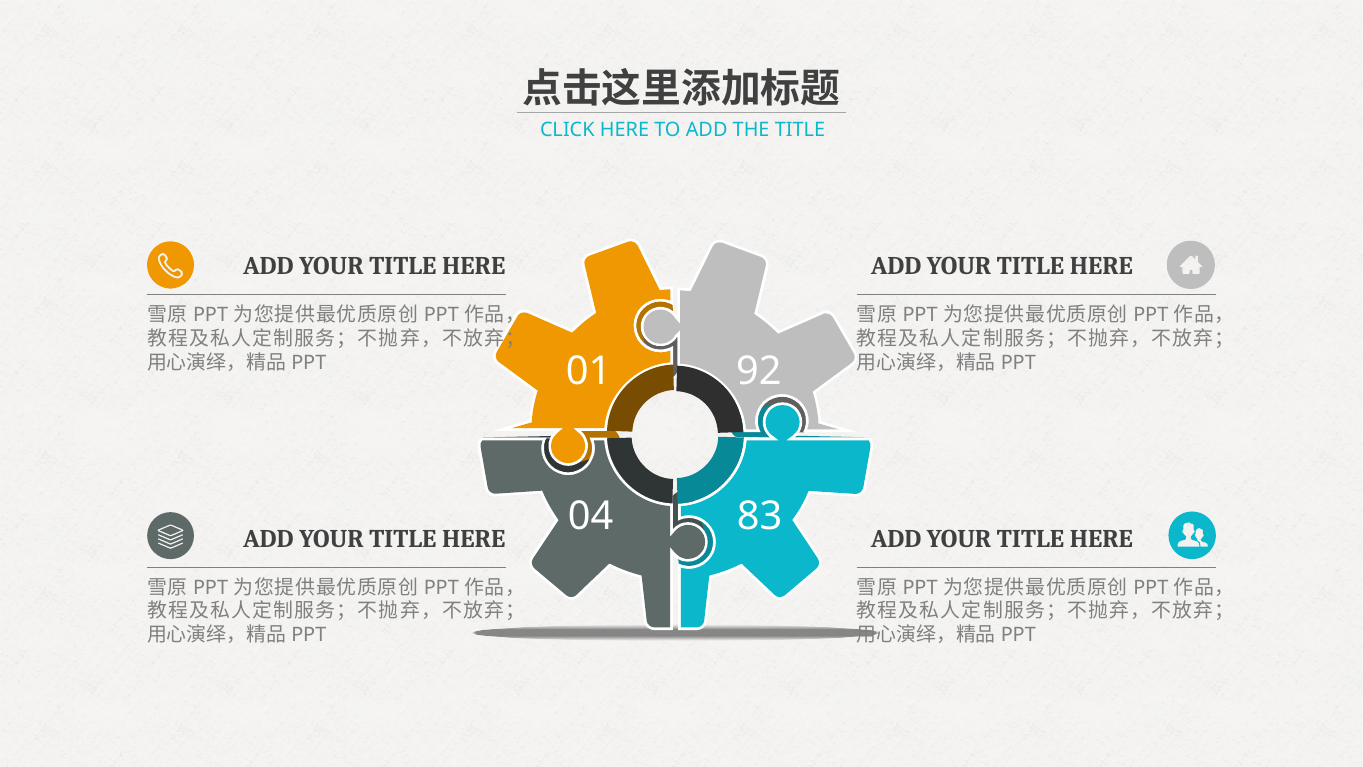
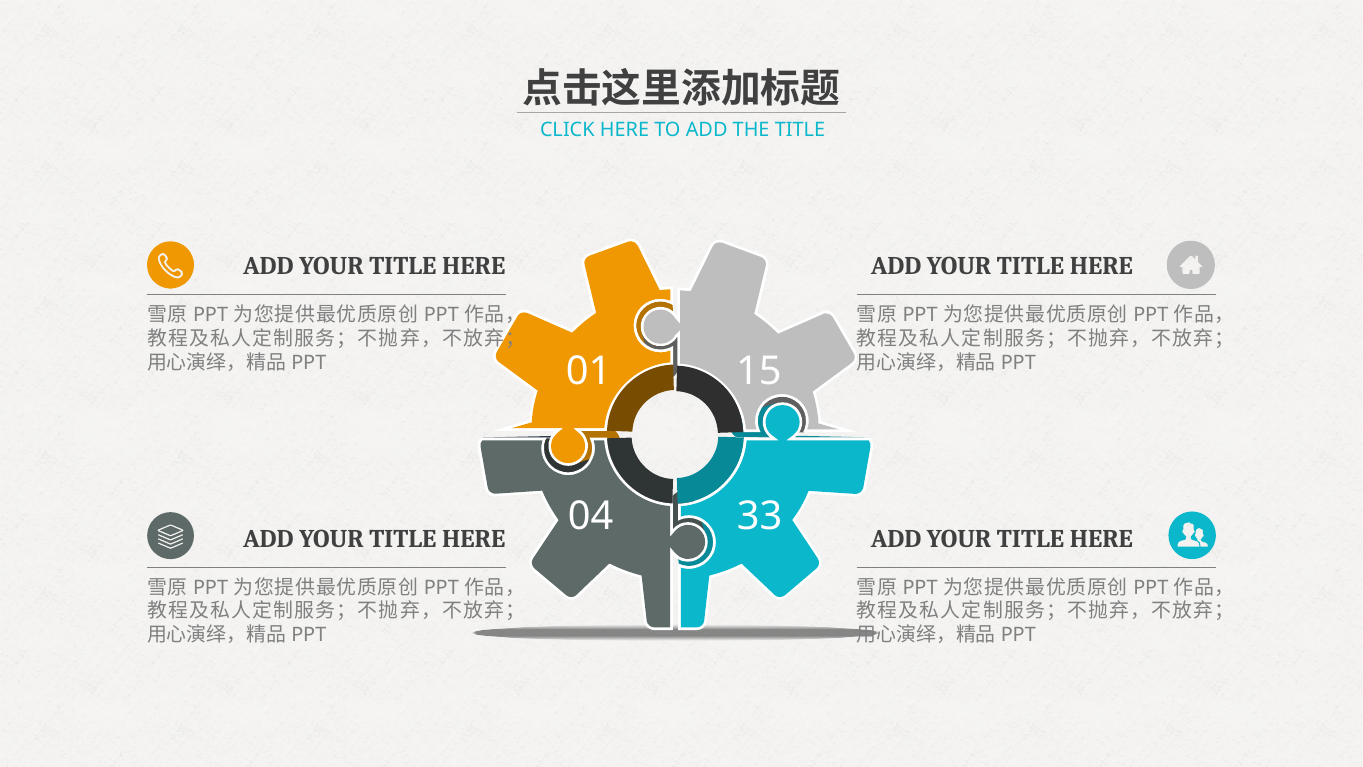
92: 92 -> 15 (759, 371)
83: 83 -> 33 (760, 516)
